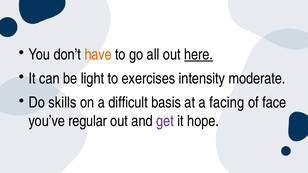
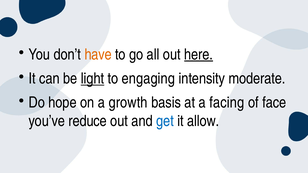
light underline: none -> present (93, 79)
exercises: exercises -> engaging (148, 79)
skills: skills -> hope (62, 103)
difficult: difficult -> growth (128, 103)
regular: regular -> reduce (88, 121)
get colour: purple -> blue (165, 121)
hope: hope -> allow (203, 121)
